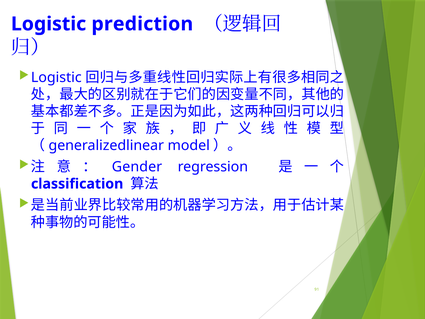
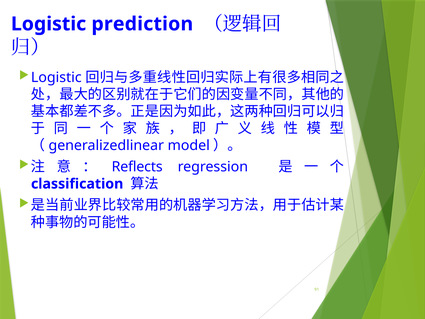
Gender: Gender -> Reflects (137, 167)
